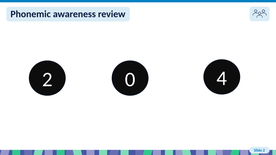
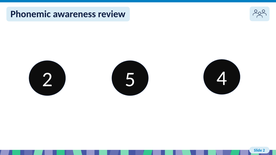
0: 0 -> 5 (130, 80)
